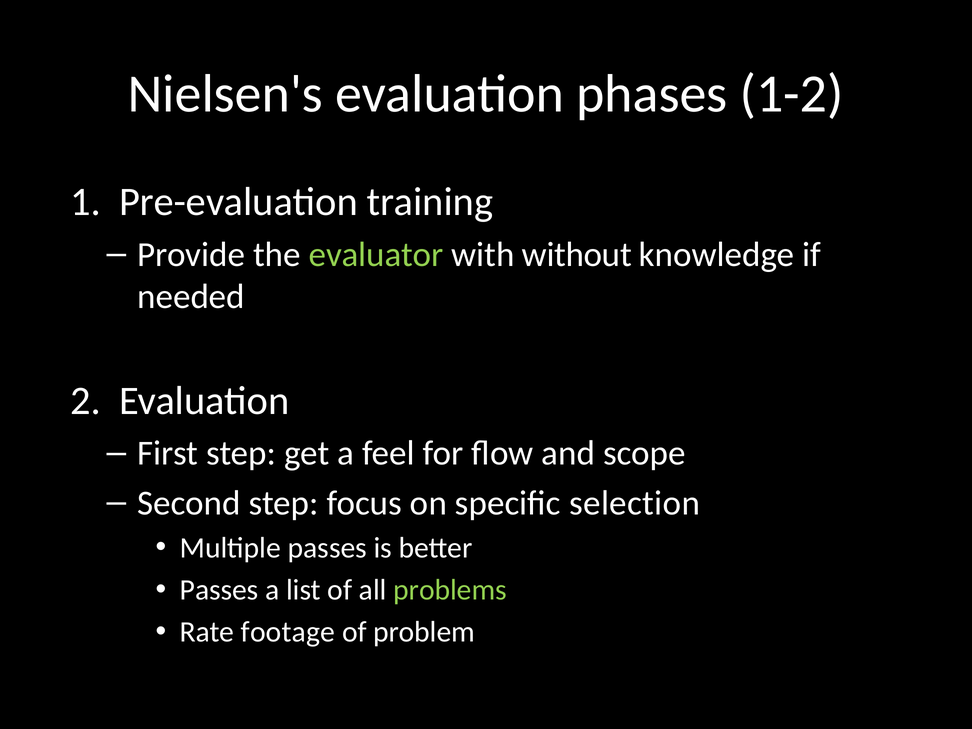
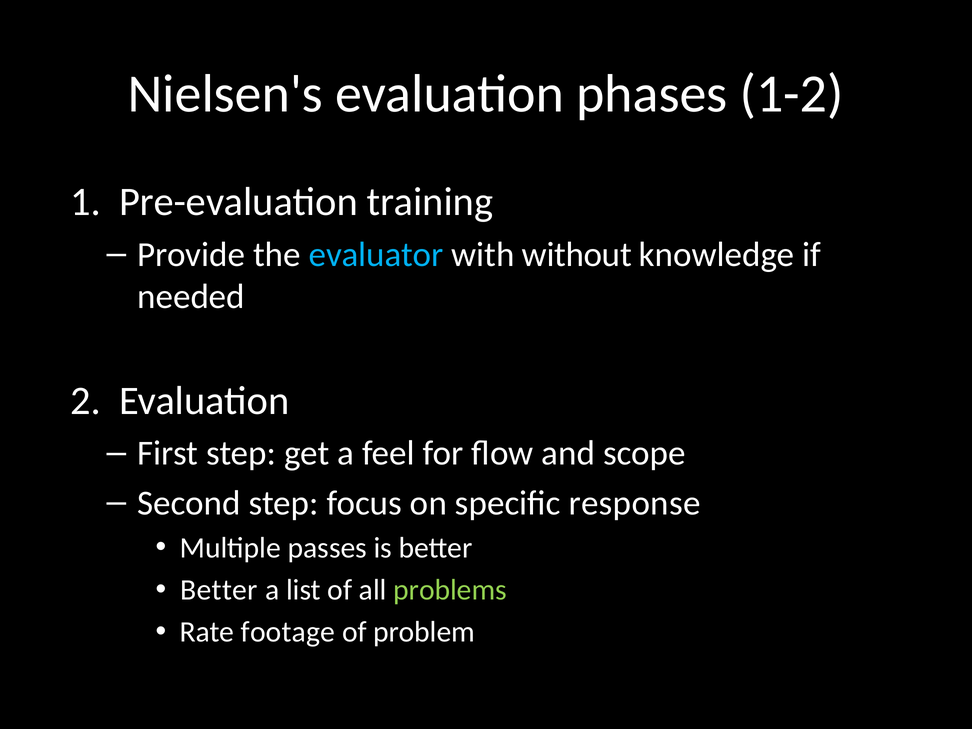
evaluator colour: light green -> light blue (376, 255)
selection: selection -> response (635, 503)
Passes: Passes -> Better (219, 590)
